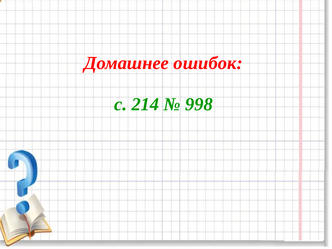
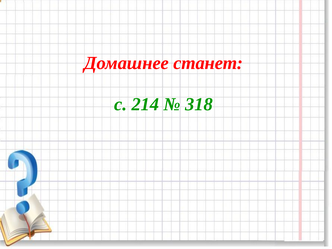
ошибок: ошибок -> станет (208, 63)
998: 998 -> 318 (199, 104)
